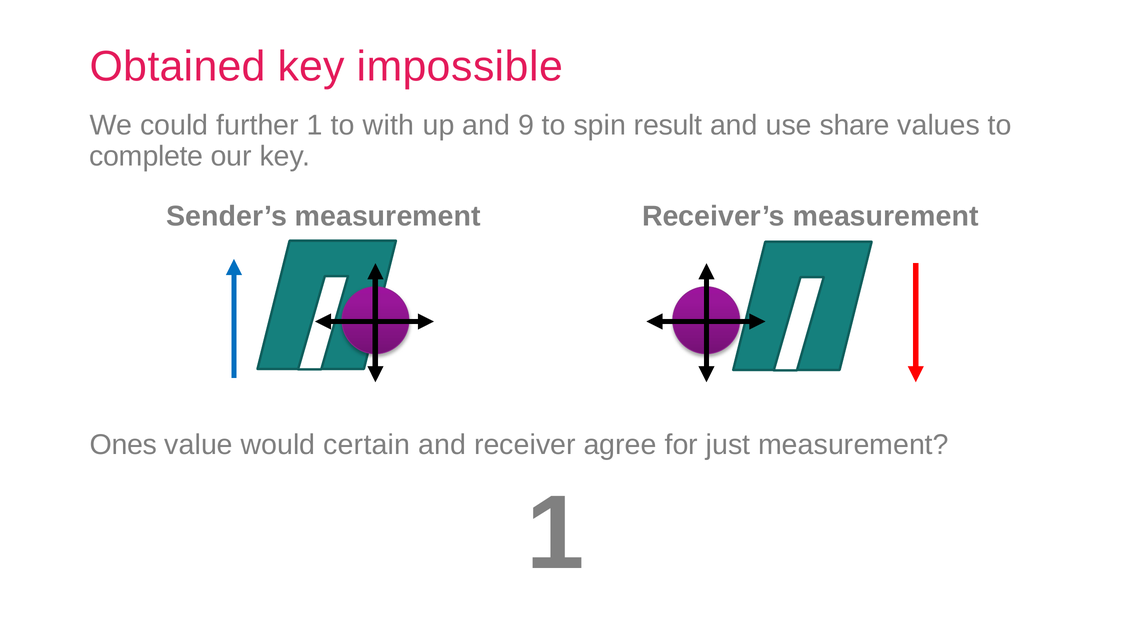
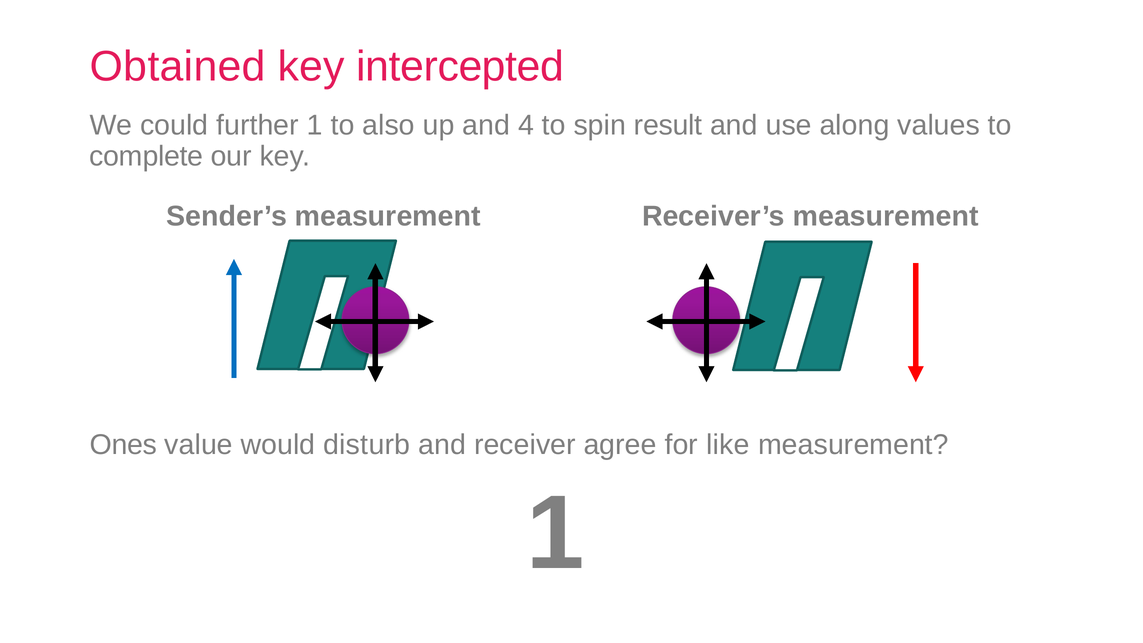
impossible: impossible -> intercepted (460, 67)
with: with -> also (389, 125)
9: 9 -> 4 (526, 125)
share: share -> along (855, 125)
certain: certain -> disturb (367, 445)
just: just -> like (728, 445)
